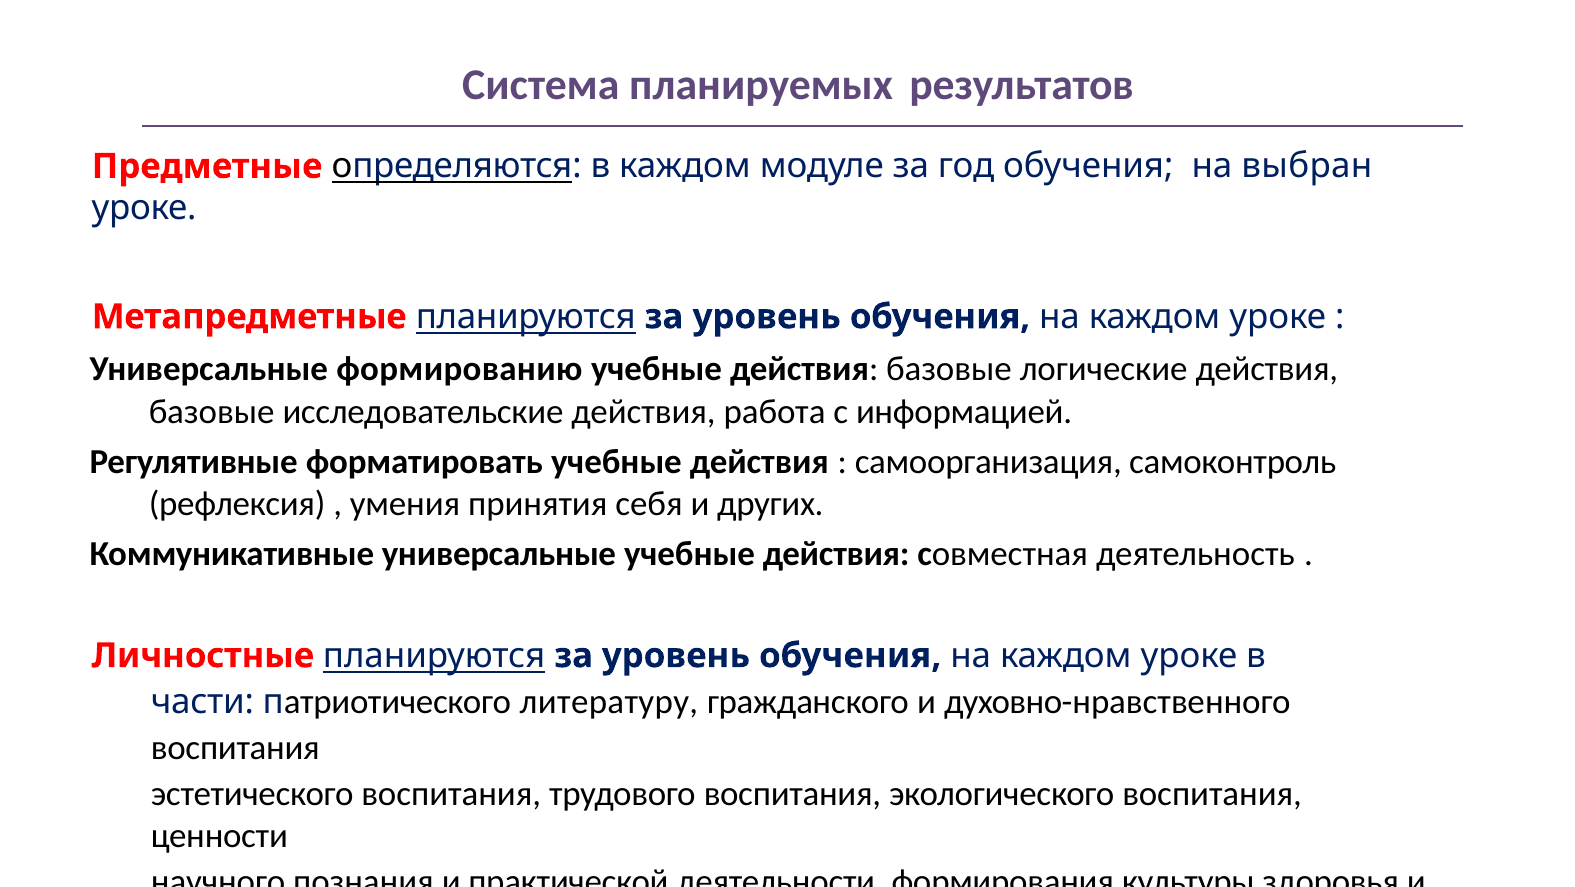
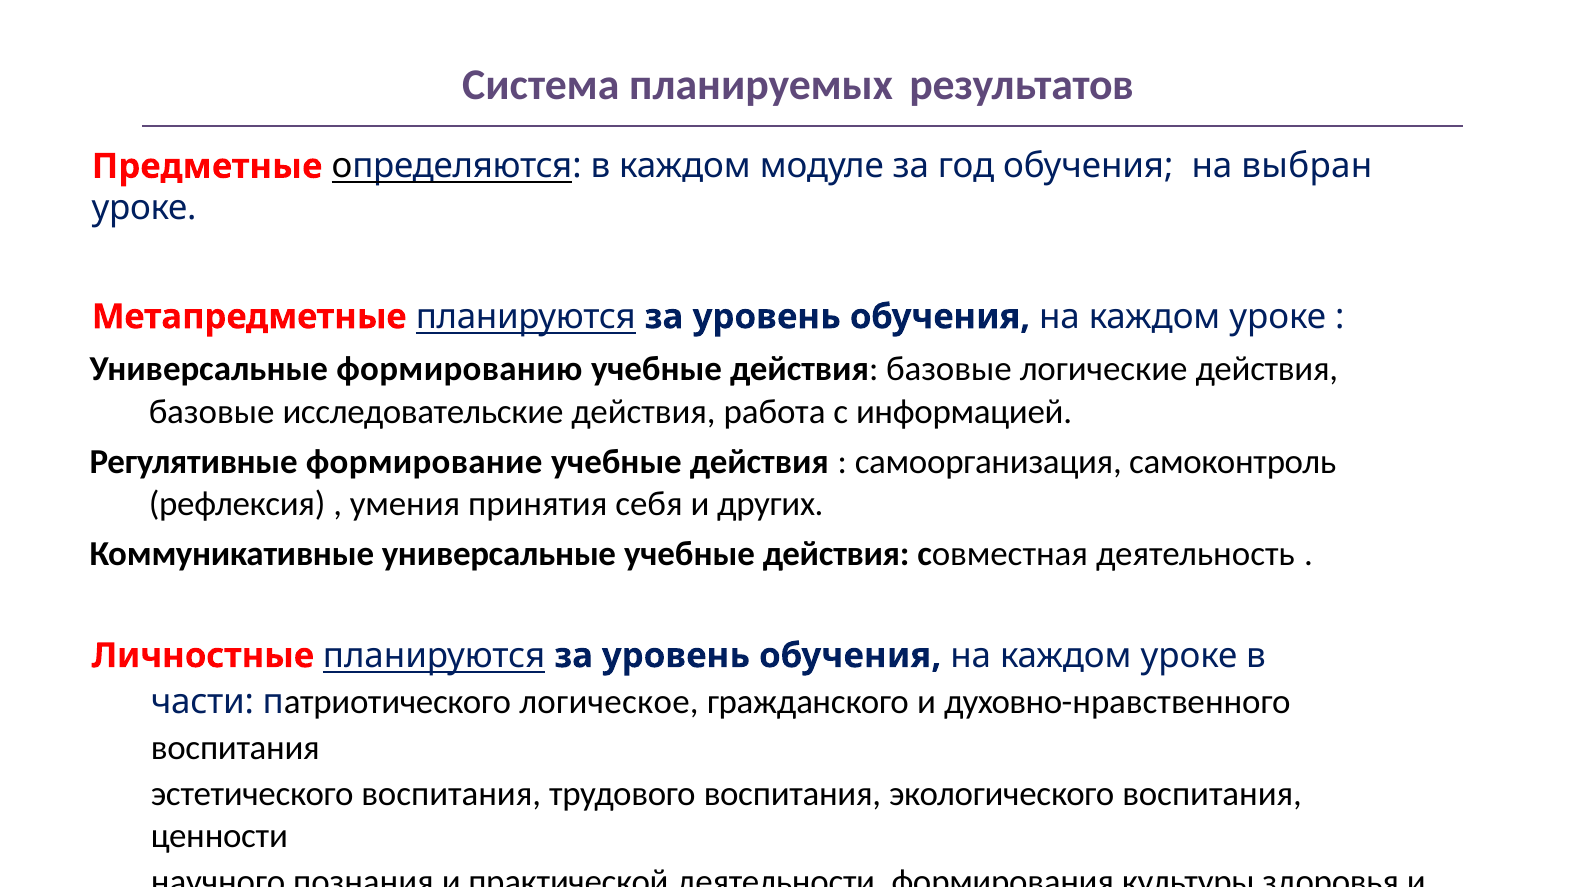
форматировать: форматировать -> формирование (424, 462)
литературу: литературу -> логическое (609, 702)
